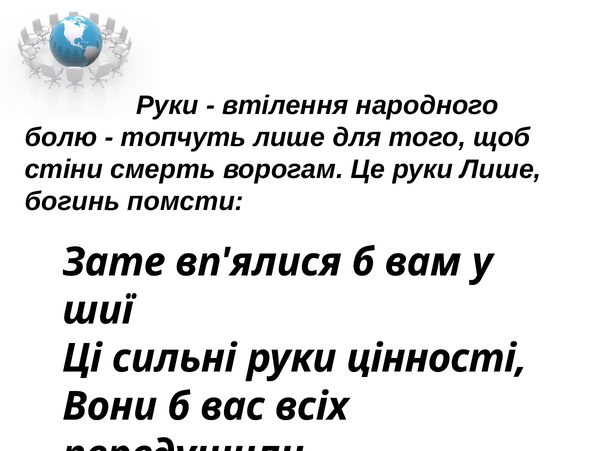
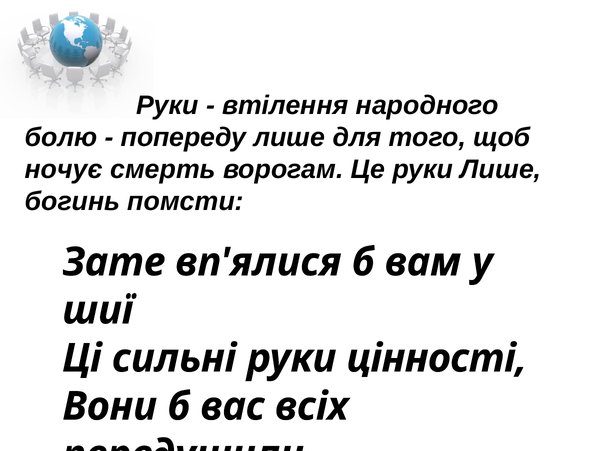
топчуть: топчуть -> попереду (184, 137)
стіни: стіни -> ночує (64, 169)
